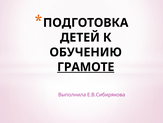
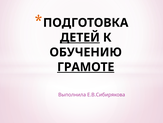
ДЕТЕЙ underline: none -> present (80, 37)
